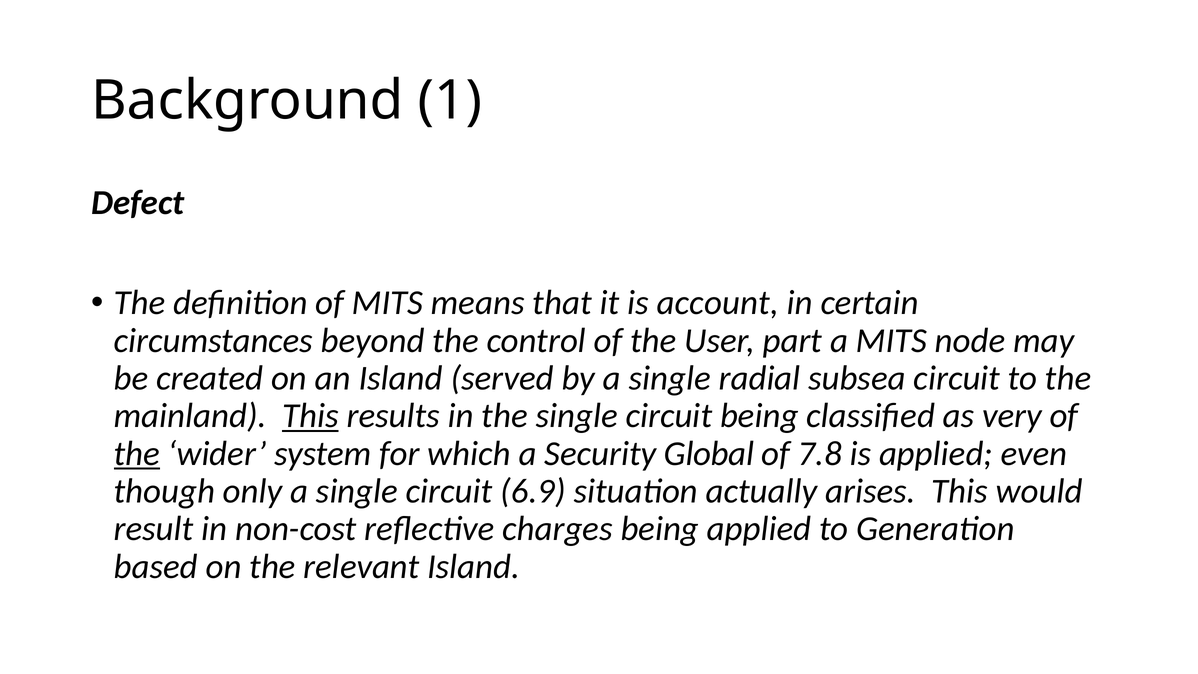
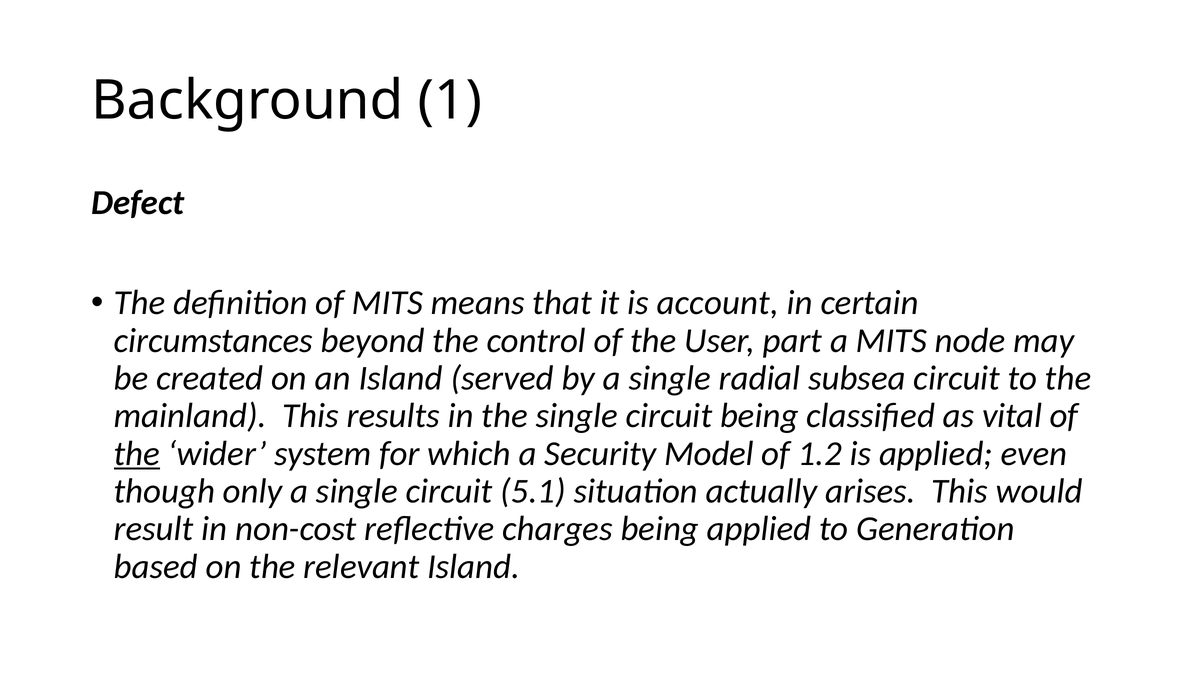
This underline: present -> none (310, 416)
very: very -> vital (1012, 416)
Global: Global -> Model (709, 453)
7.8: 7.8 -> 1.2 (820, 453)
6.9: 6.9 -> 5.1 (533, 491)
